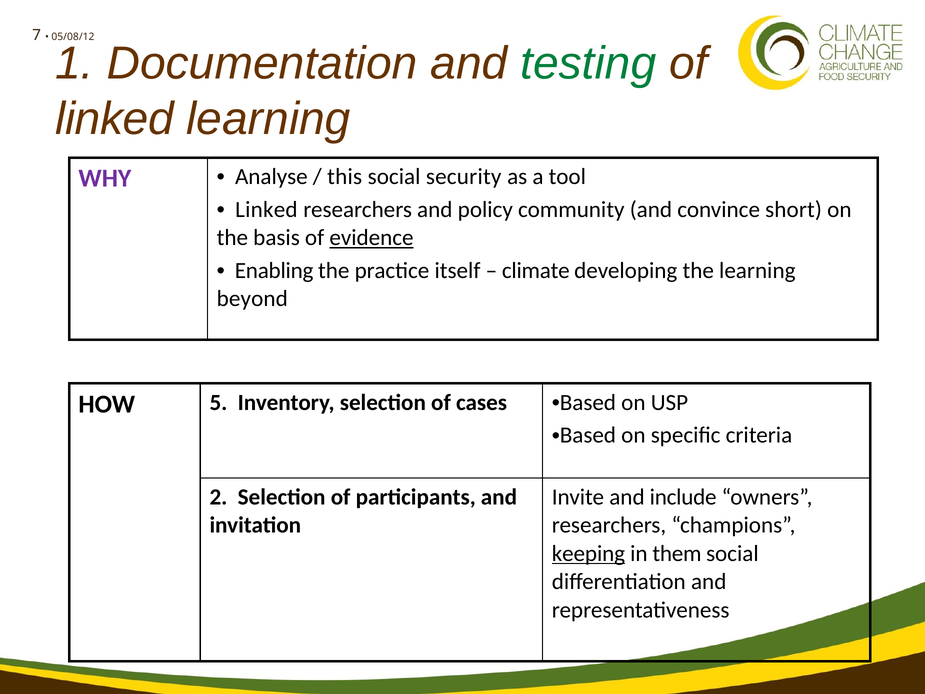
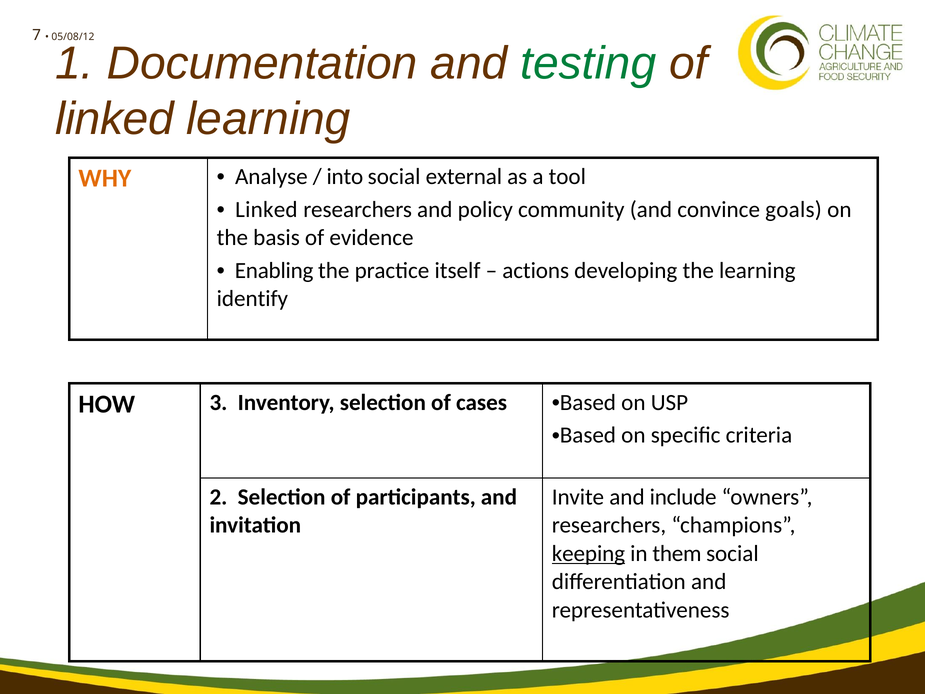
WHY colour: purple -> orange (105, 178)
this: this -> into (345, 177)
security: security -> external (464, 177)
short: short -> goals (793, 209)
evidence underline: present -> none (371, 238)
climate: climate -> actions (536, 270)
beyond: beyond -> identify (252, 299)
5: 5 -> 3 (218, 402)
